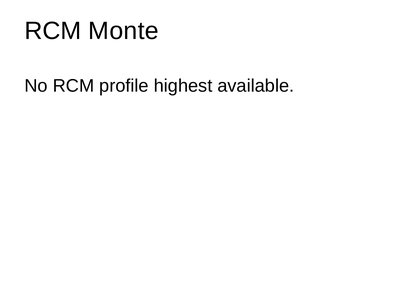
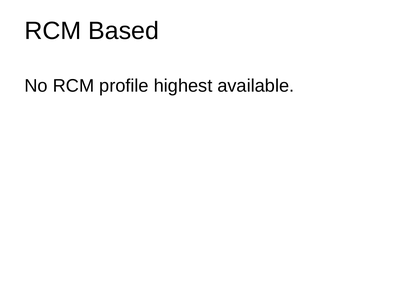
Monte: Monte -> Based (124, 31)
